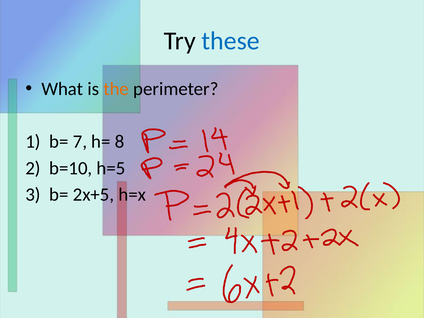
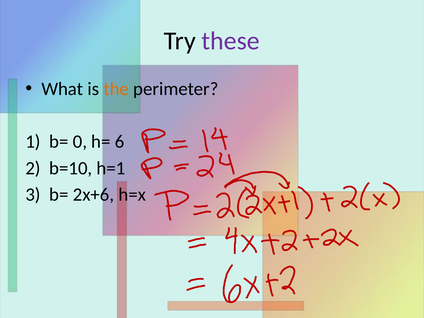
these colour: blue -> purple (231, 41)
7: 7 -> 0 (80, 142)
8: 8 -> 6 (120, 142)
h=5: h=5 -> h=1 (111, 168)
2x+5: 2x+5 -> 2x+6 (93, 195)
